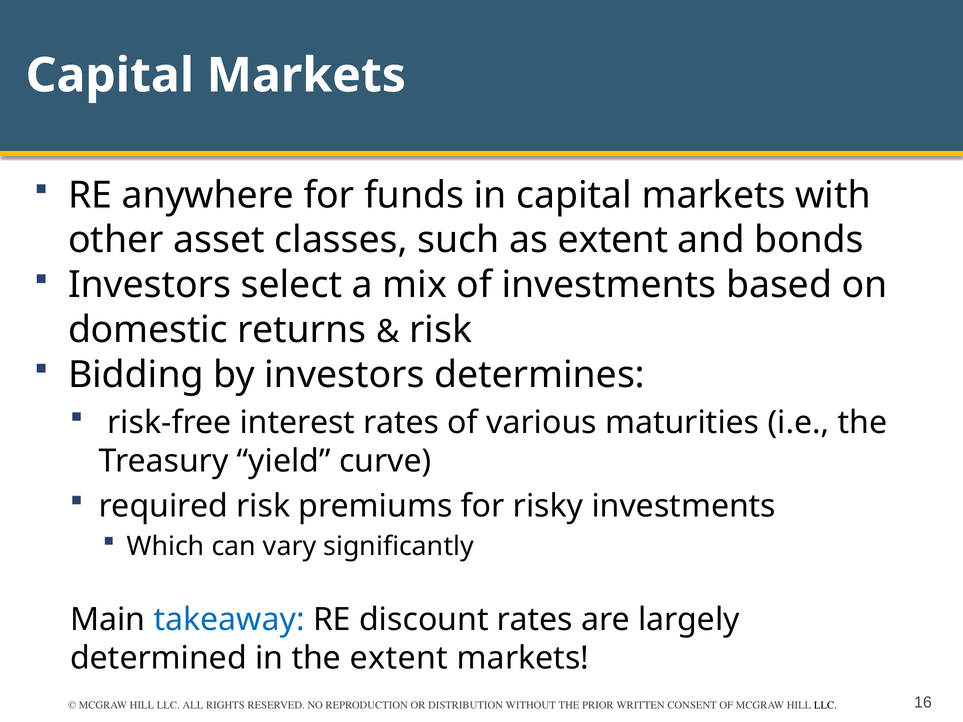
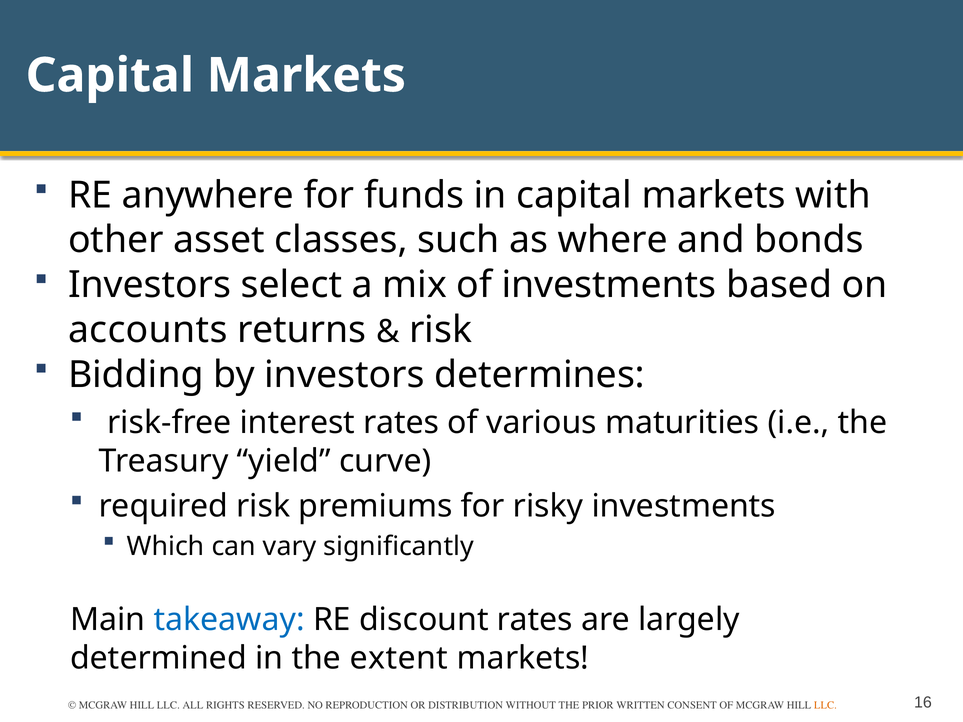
as extent: extent -> where (613, 240)
domestic: domestic -> accounts (148, 330)
LLC colour: black -> orange (825, 705)
